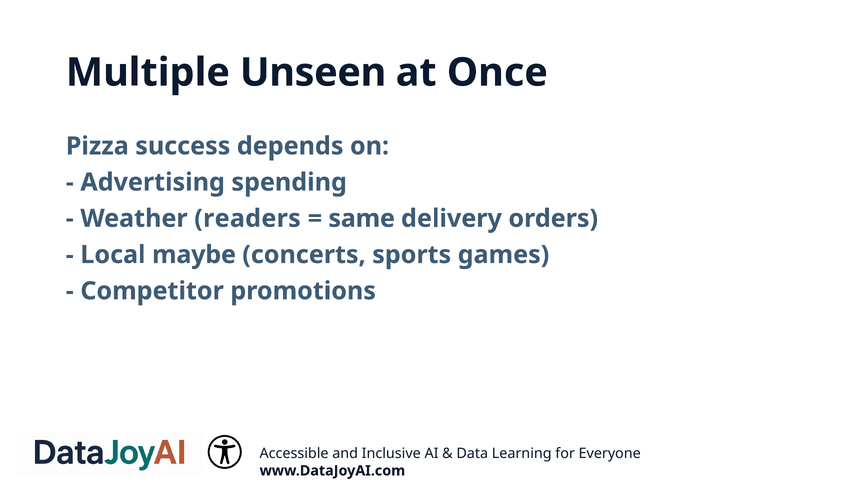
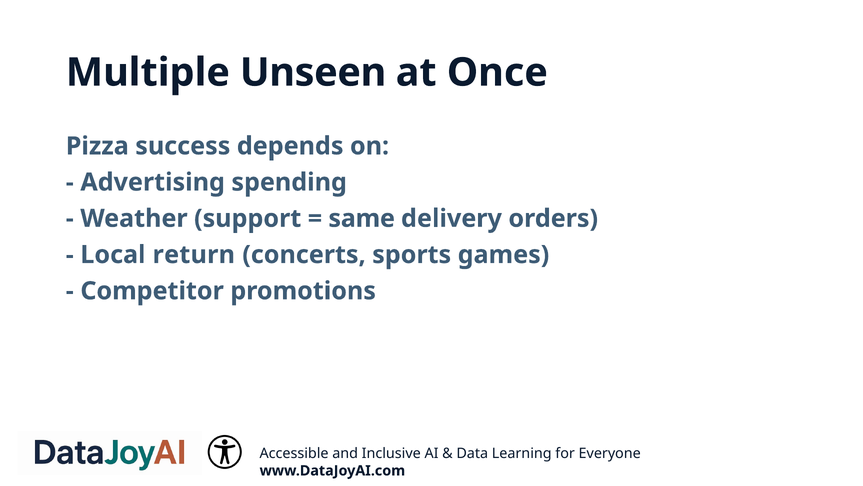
readers: readers -> support (248, 218)
maybe: maybe -> return (194, 254)
